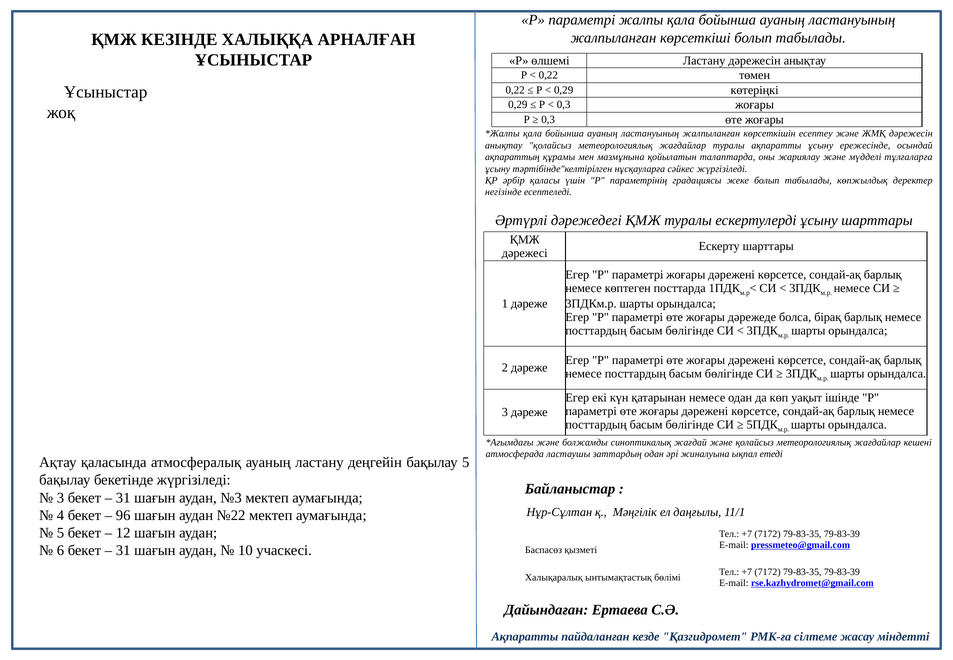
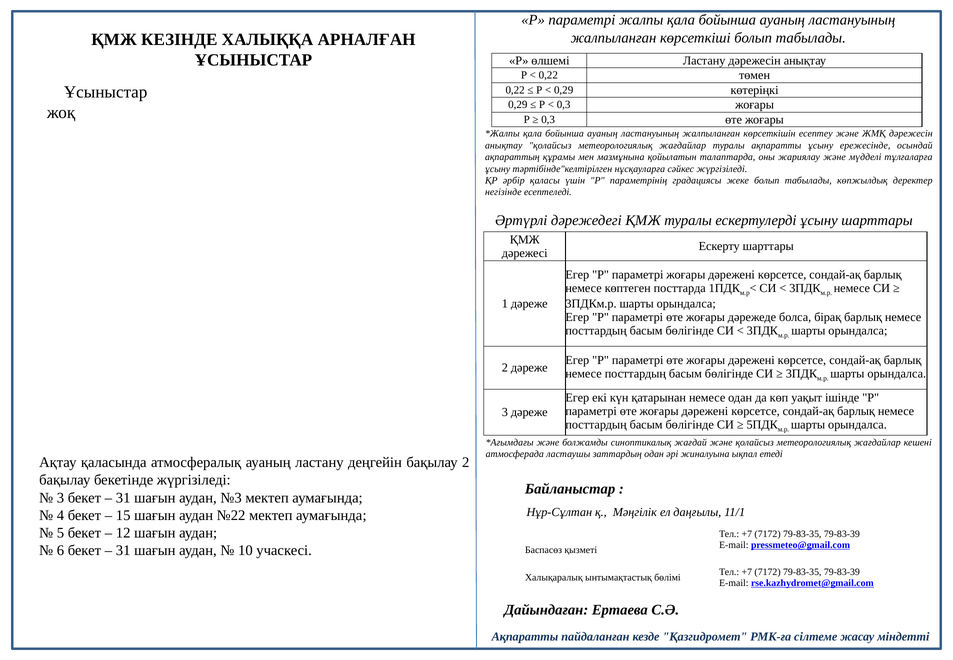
бақылау 5: 5 -> 2 (466, 462)
96: 96 -> 15 (123, 515)
